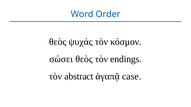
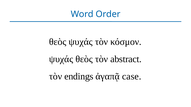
σώσει: σώσει -> ψυχάς (61, 59)
endings: endings -> abstract (126, 59)
abstract: abstract -> endings (79, 77)
